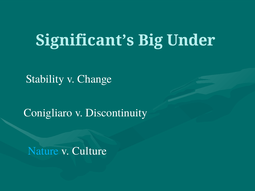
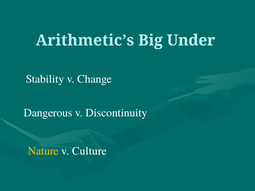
Significant’s: Significant’s -> Arithmetic’s (85, 40)
Conigliaro: Conigliaro -> Dangerous (48, 113)
Nature colour: light blue -> yellow (43, 151)
